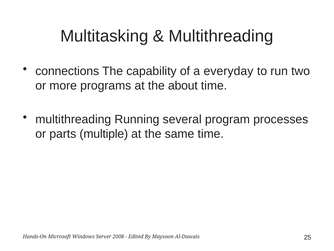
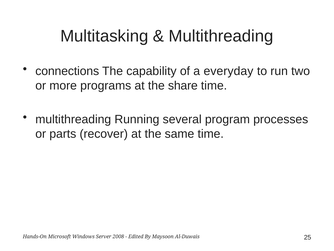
about: about -> share (183, 85)
multiple: multiple -> recover (104, 134)
